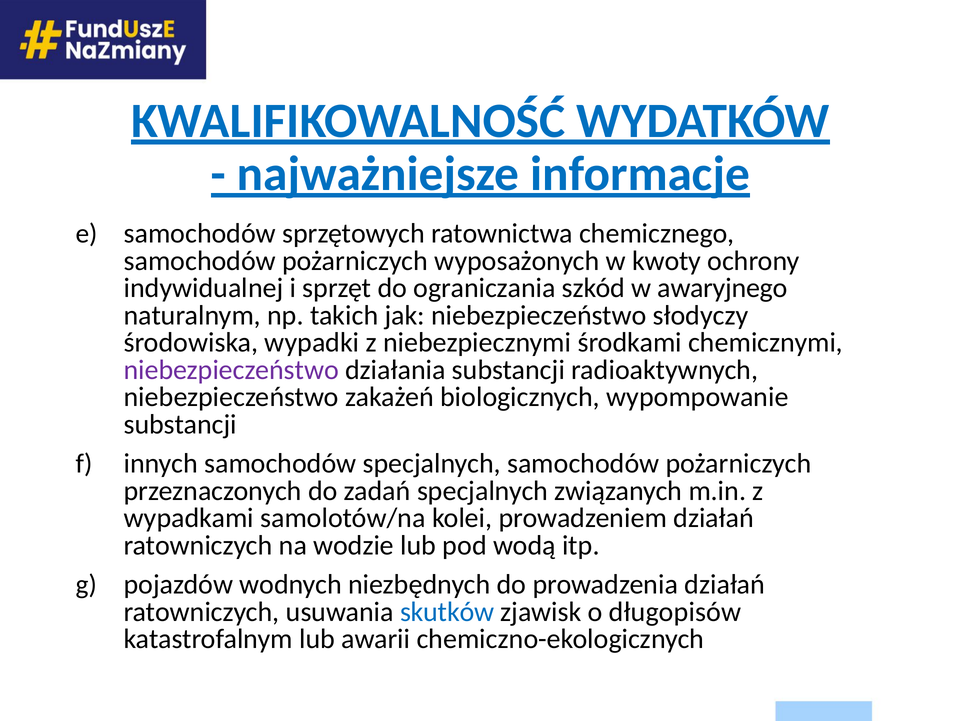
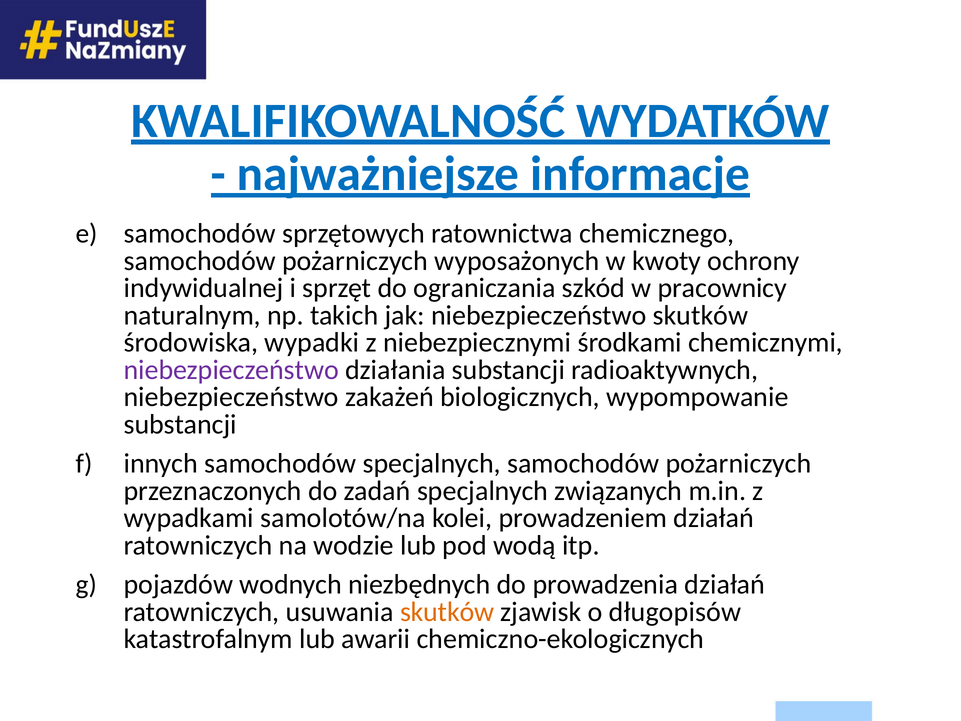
awaryjnego: awaryjnego -> pracownicy (722, 288)
niebezpieczeństwo słodyczy: słodyczy -> skutków (700, 315)
skutków colour: blue -> orange (447, 612)
